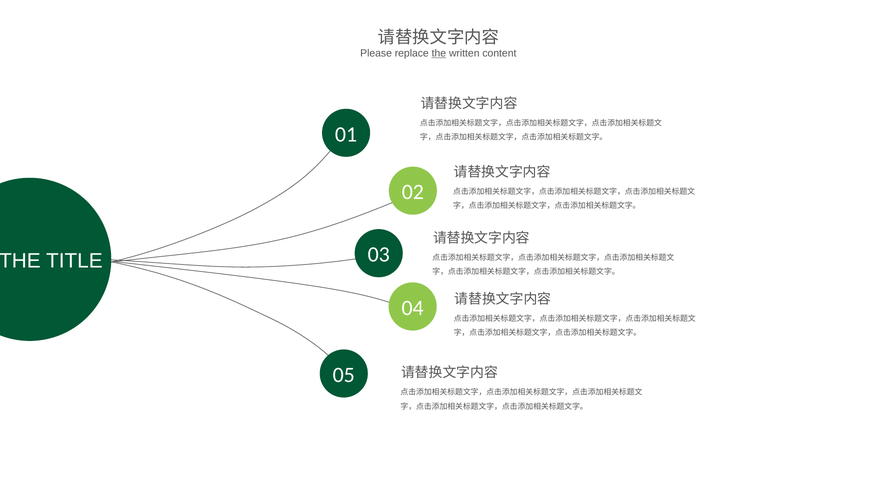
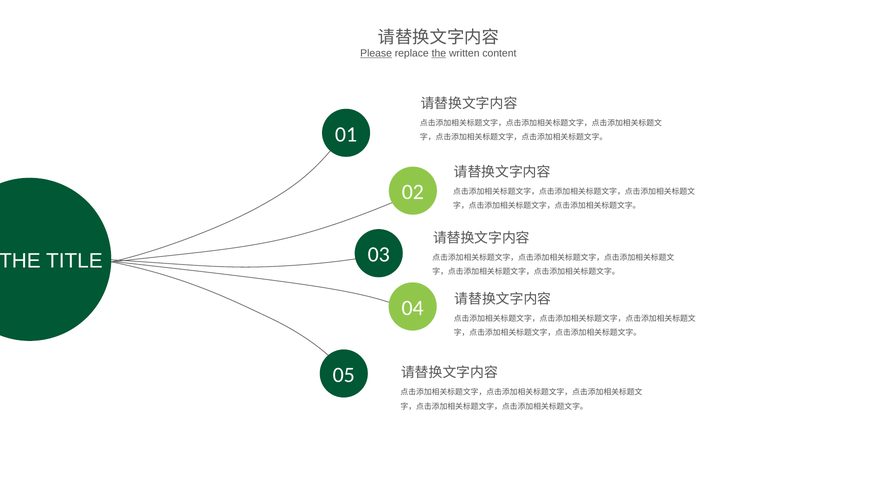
Please underline: none -> present (376, 53)
